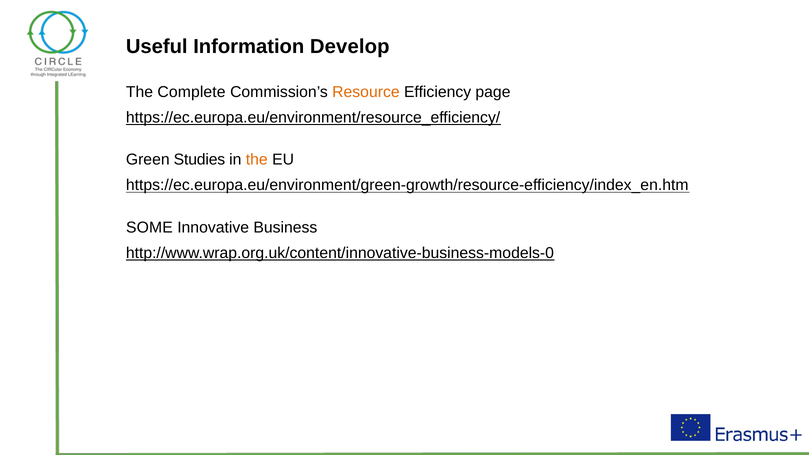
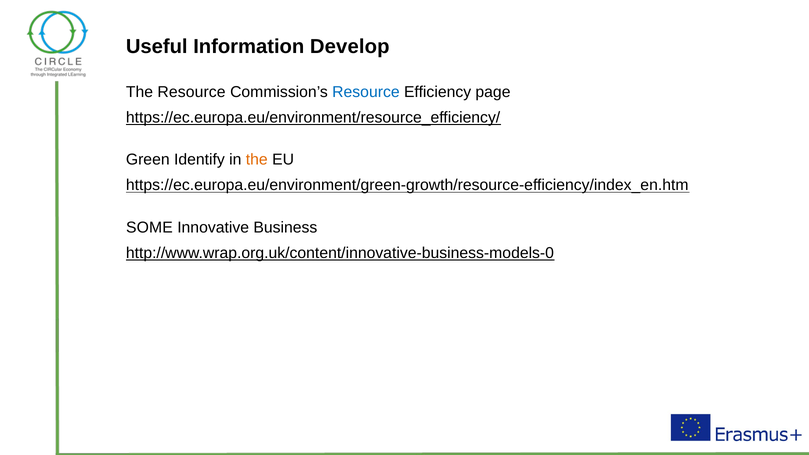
The Complete: Complete -> Resource (192, 92)
Resource colour: orange -> blue (366, 92)
Studies: Studies -> Identify (199, 160)
